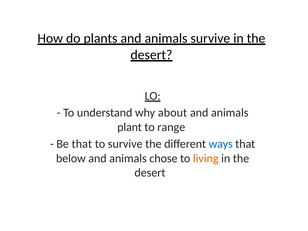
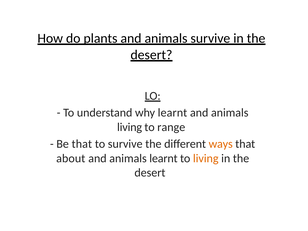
why about: about -> learnt (172, 113)
plant: plant -> living (130, 127)
ways colour: blue -> orange (221, 144)
below: below -> about (71, 158)
animals chose: chose -> learnt (163, 158)
